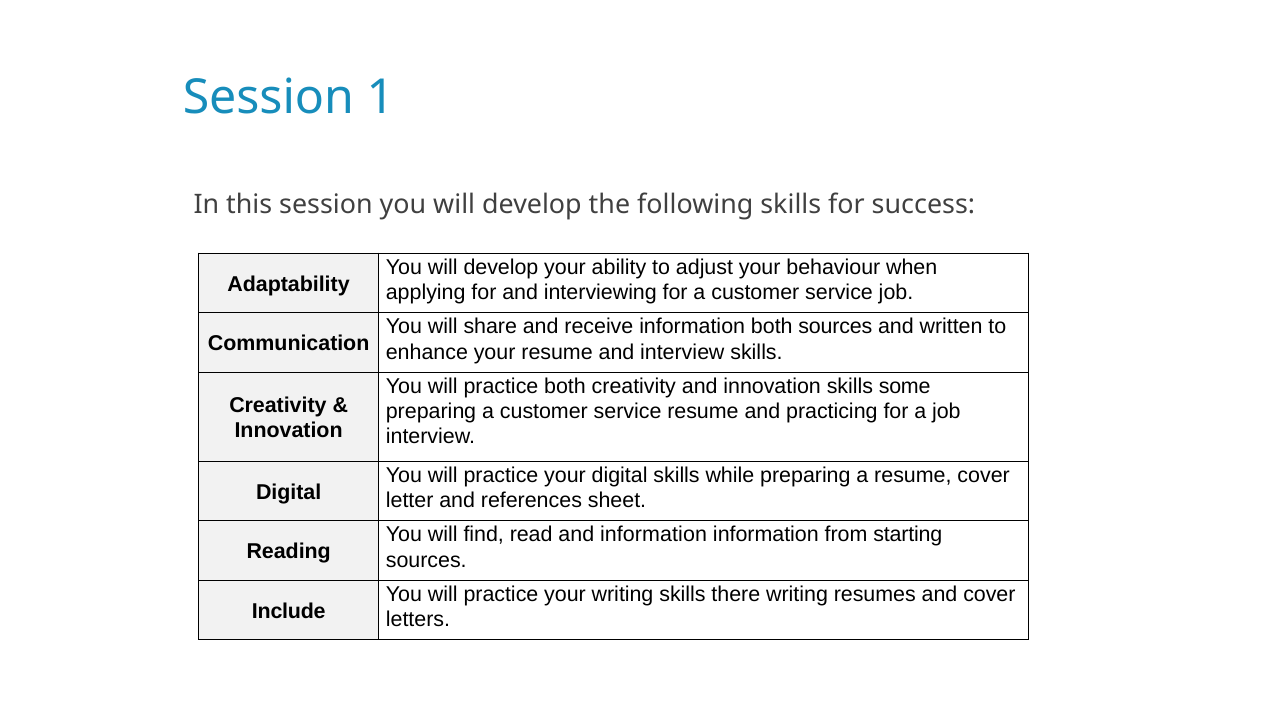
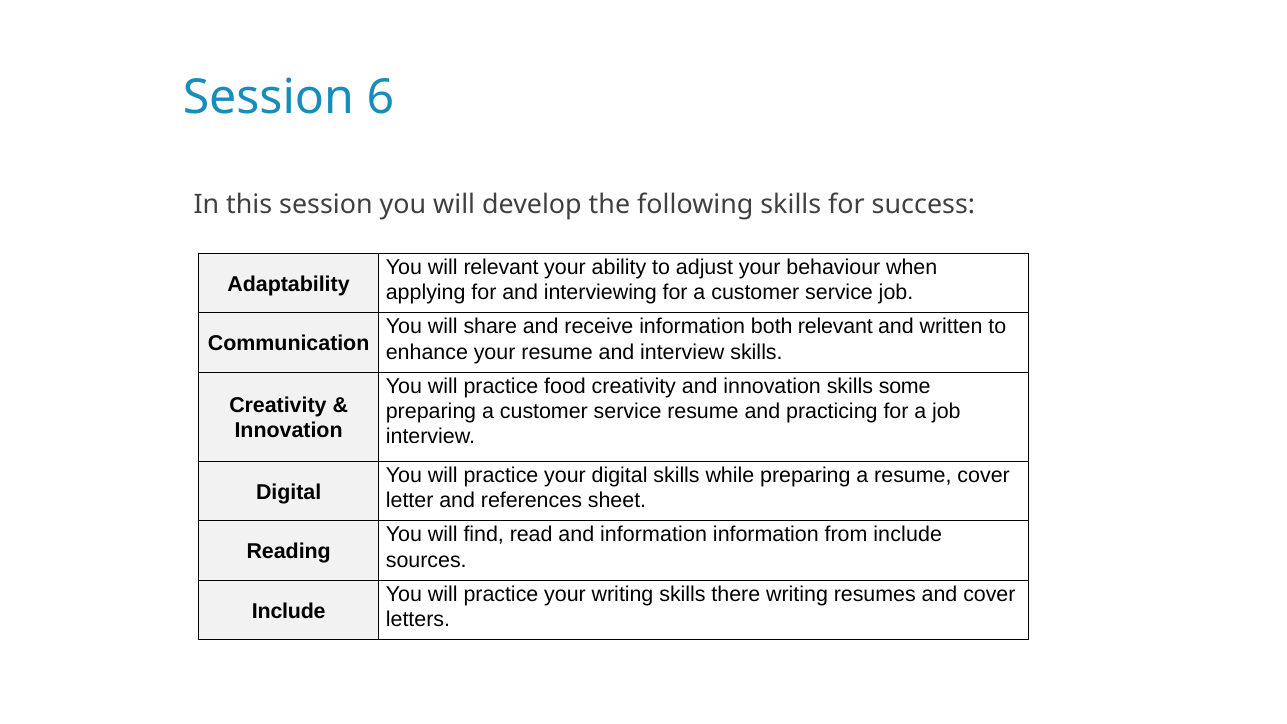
1: 1 -> 6 (380, 98)
develop: develop -> relevant (501, 267)
both sources: sources -> relevant (835, 326)
practice both: both -> food (565, 386)
from starting: starting -> include (908, 535)
